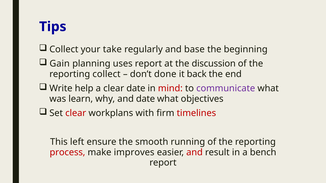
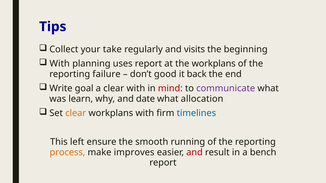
base: base -> visits (194, 49)
Gain: Gain -> With (60, 64)
the discussion: discussion -> workplans (214, 64)
reporting collect: collect -> failure (107, 74)
done: done -> good (165, 74)
help: help -> goal (84, 89)
clear date: date -> with (136, 89)
objectives: objectives -> allocation (202, 99)
clear colour: red -> orange (76, 113)
timelines colour: red -> blue (196, 113)
process colour: red -> orange (67, 153)
